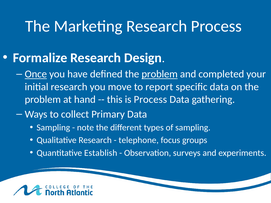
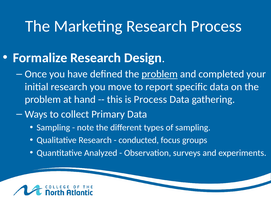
Once underline: present -> none (36, 74)
telephone: telephone -> conducted (139, 140)
Establish: Establish -> Analyzed (101, 153)
